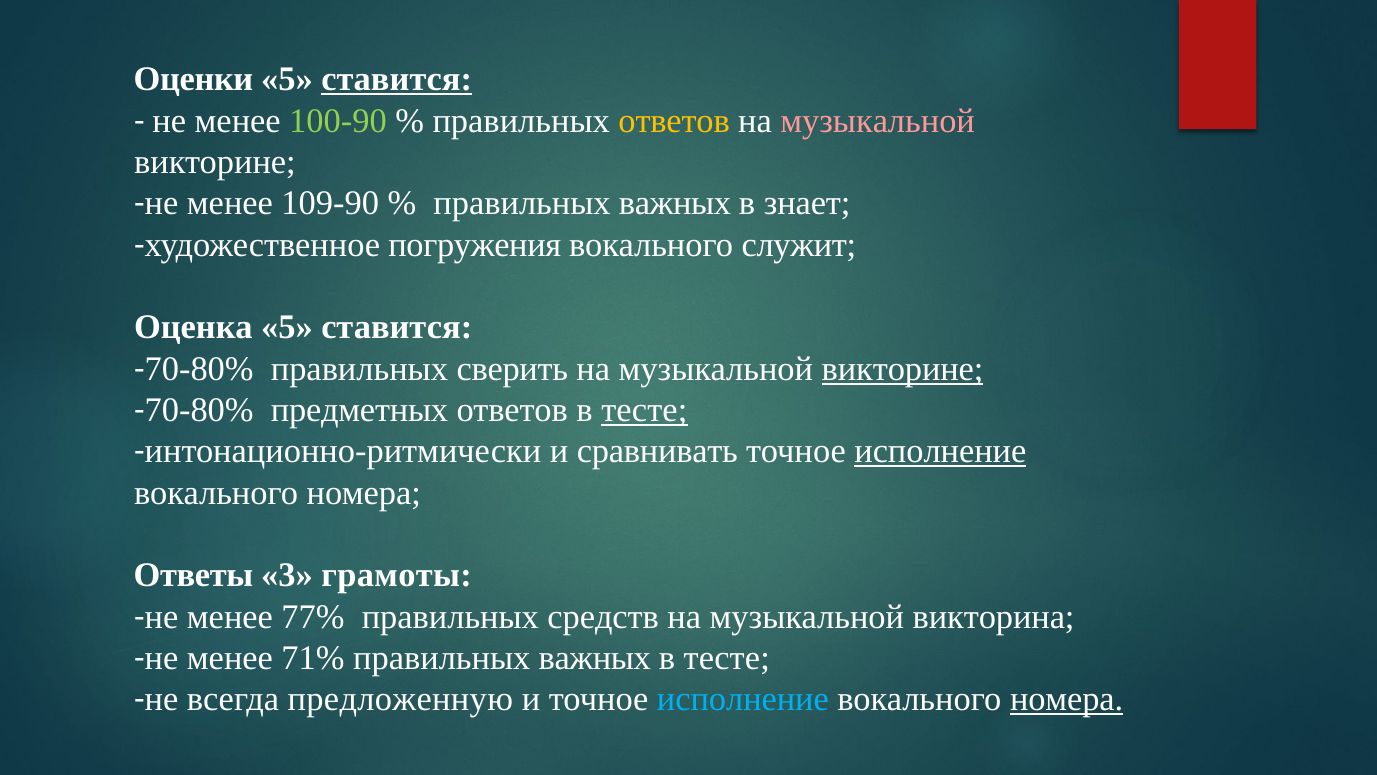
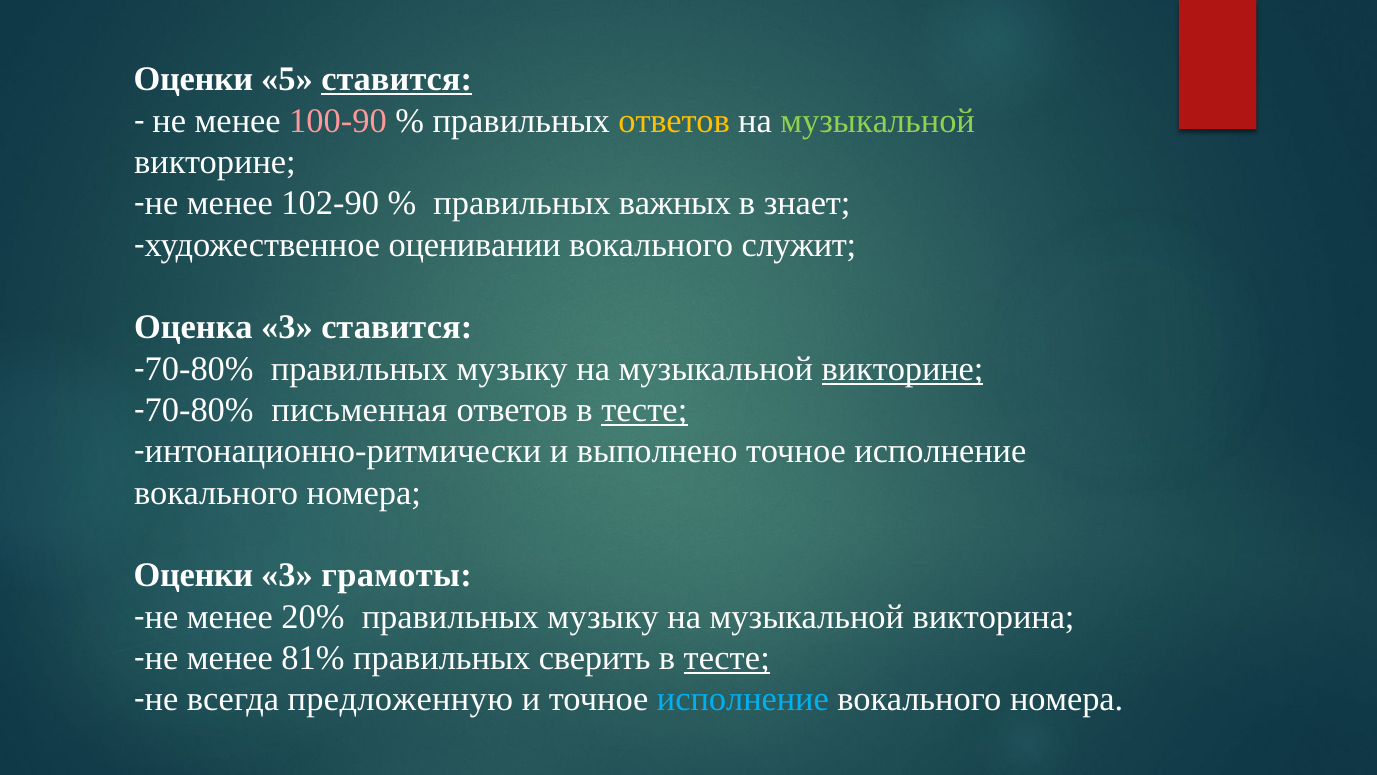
100-90 colour: light green -> pink (338, 121)
музыкальной colour: pink -> light green (878, 121)
109-90: 109-90 -> 102-90 (330, 203)
погружения: погружения -> оценивании (475, 245)
Оценка 5: 5 -> 3 (287, 327)
-70-80% правильных сверить: сверить -> музыку (512, 369)
предметных: предметных -> письменная (359, 410)
сравнивать: сравнивать -> выполнено (657, 451)
исполнение underline: present -> none (940, 451)
Ответы: Ответы -> Оценки (194, 575)
77%: 77% -> 20% (313, 616)
средств: средств -> музыку (603, 616)
71%: 71% -> 81% (313, 658)
важных: важных -> сверить (595, 658)
тесте underline: none -> present (727, 658)
номера underline: present -> none (1067, 699)
